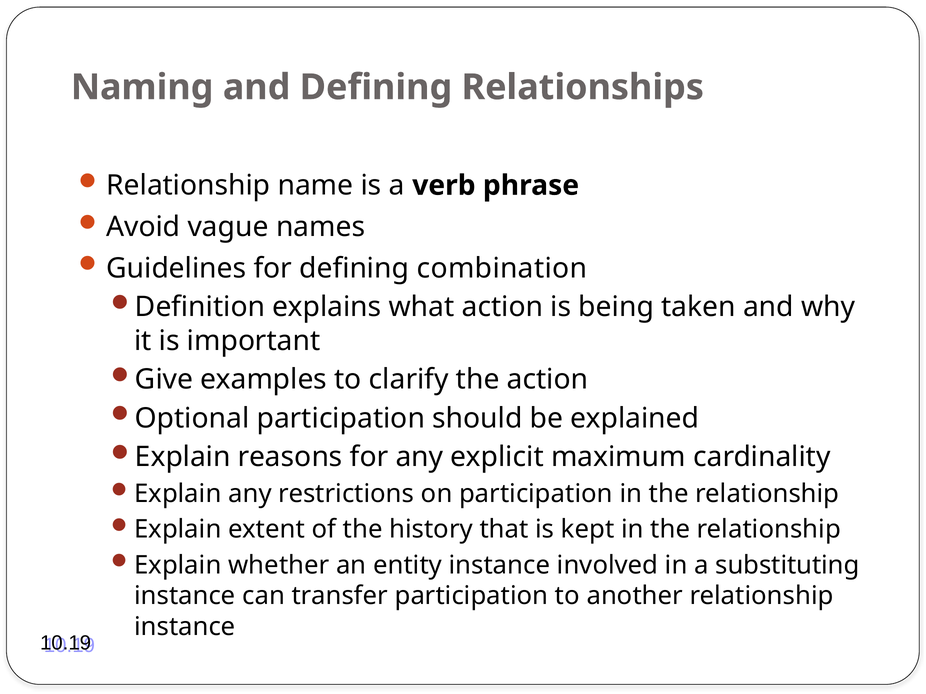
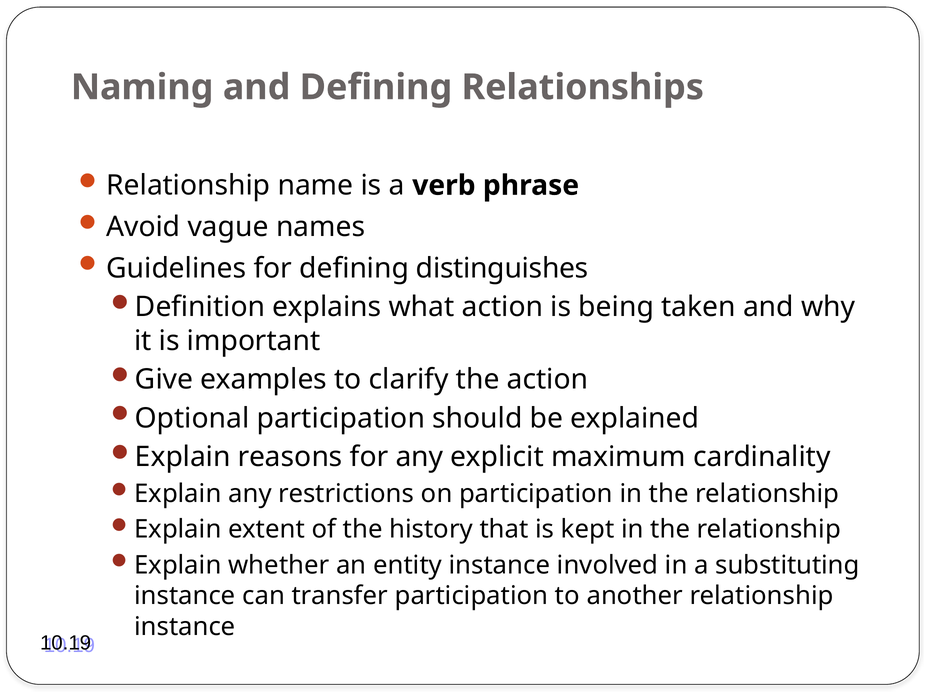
combination: combination -> distinguishes (502, 268)
